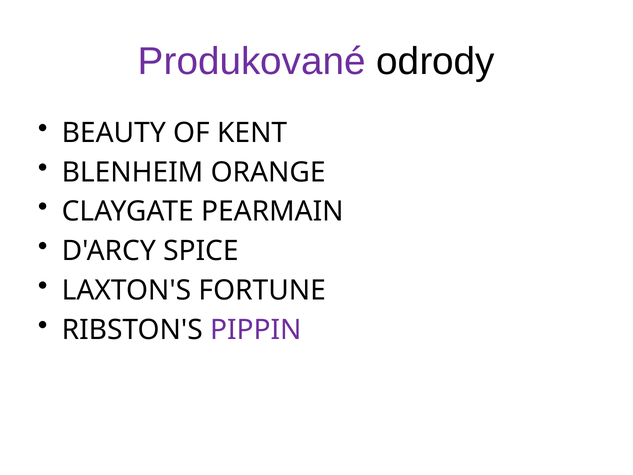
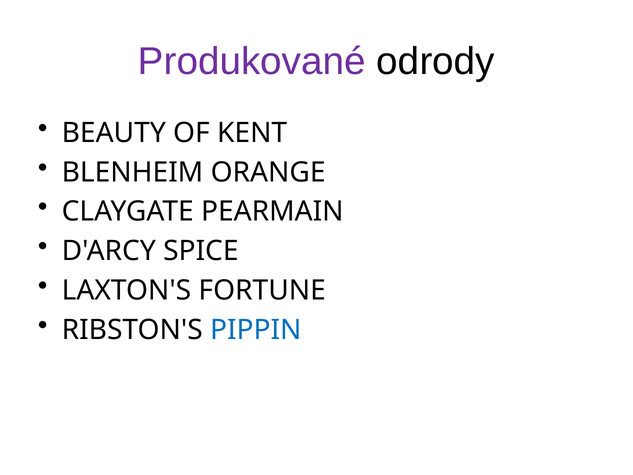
PIPPIN colour: purple -> blue (256, 330)
